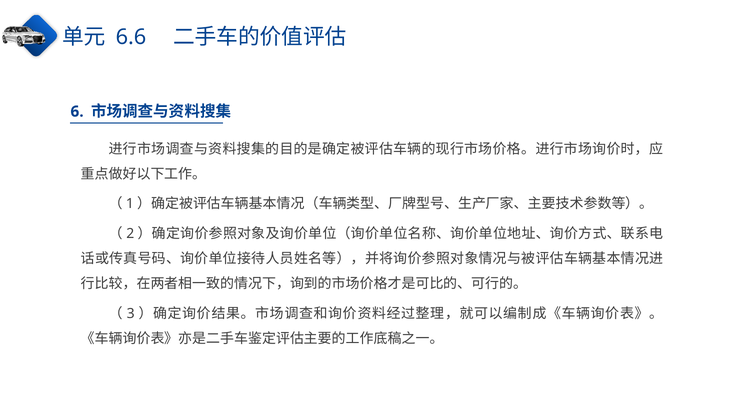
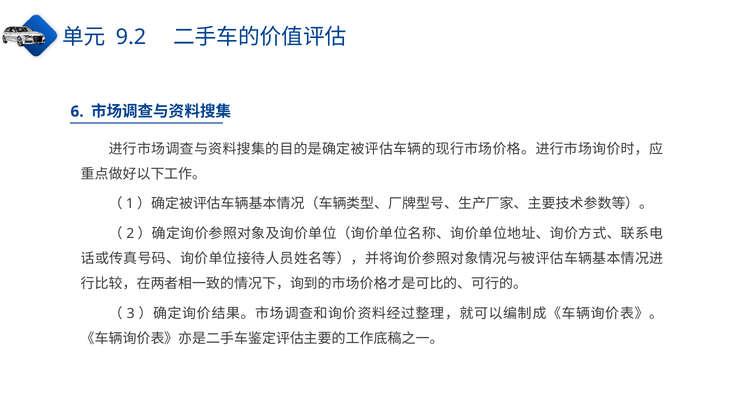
6.6: 6.6 -> 9.2 (131, 37)
